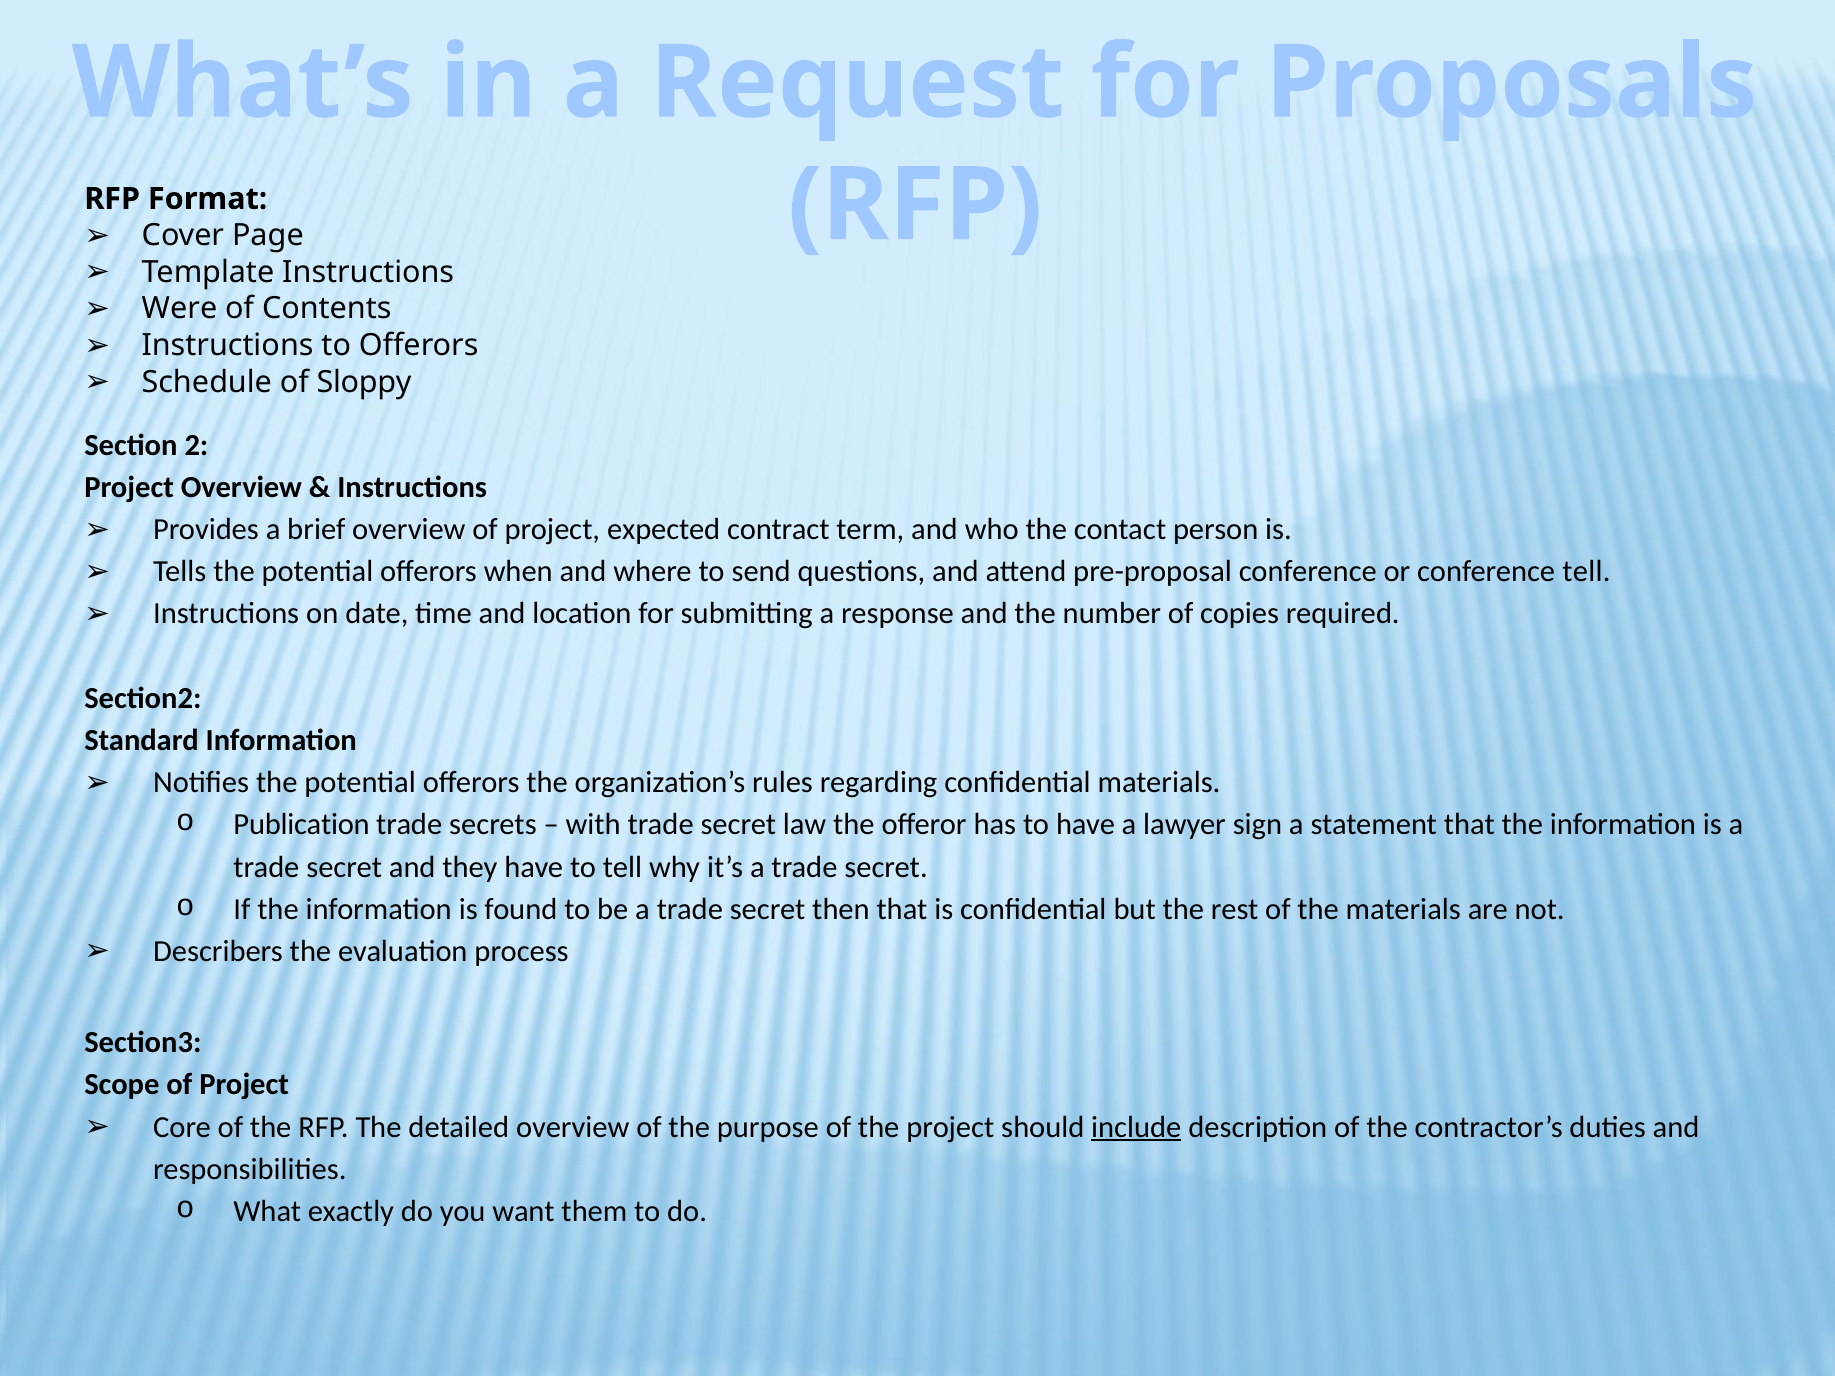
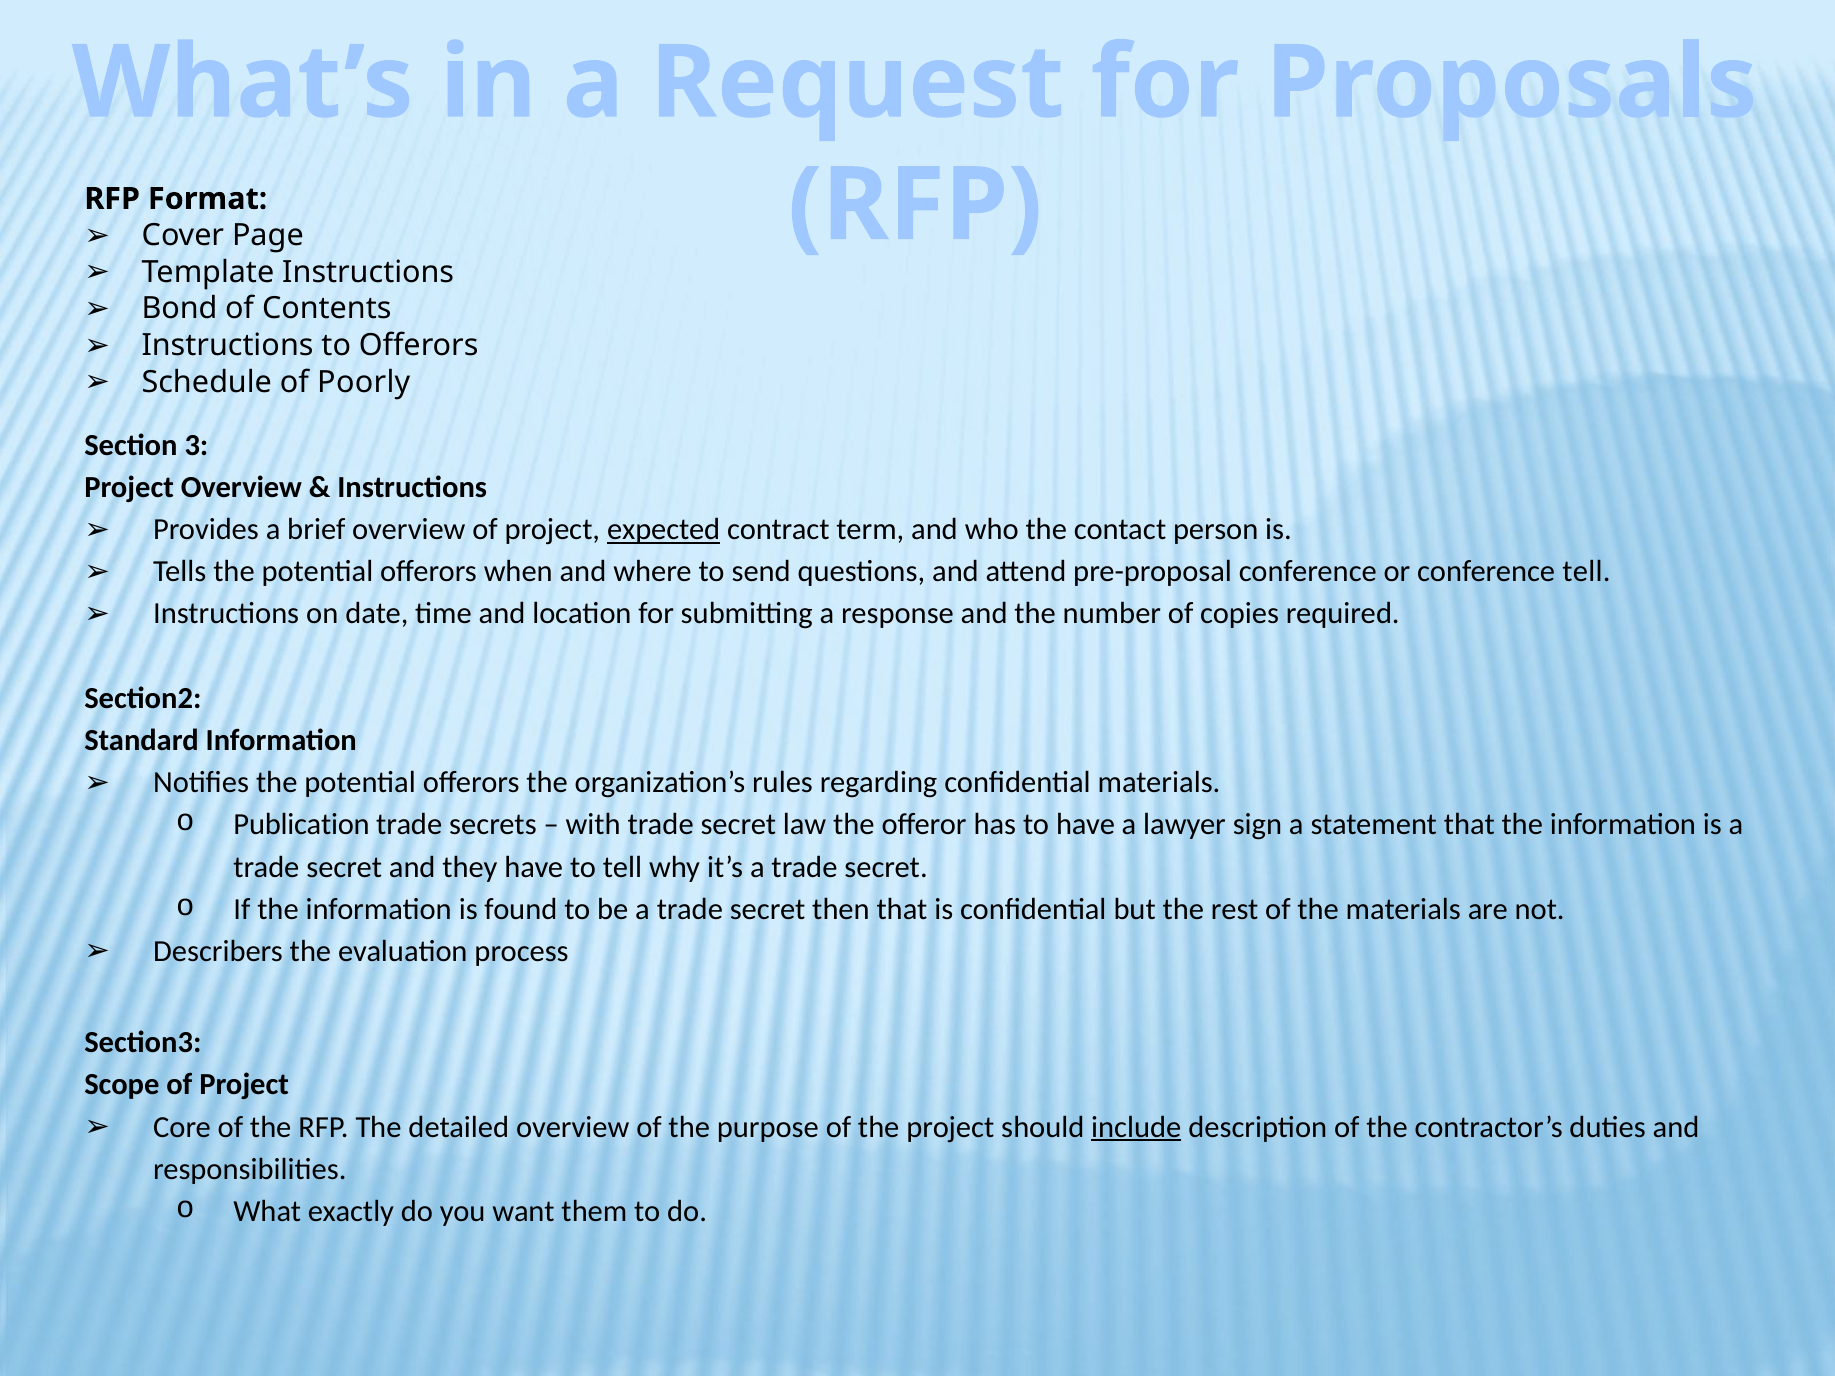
Were: Were -> Bond (180, 309)
Sloppy: Sloppy -> Poorly (364, 382)
2: 2 -> 3 (196, 445)
expected underline: none -> present (664, 530)
